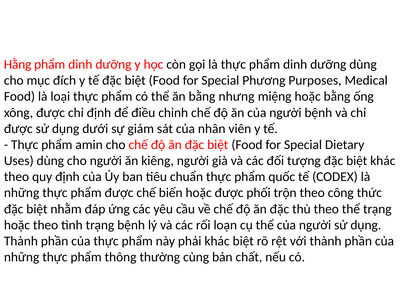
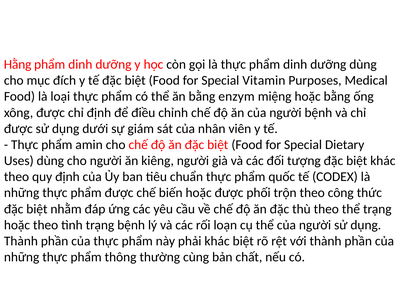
Phương: Phương -> Vitamin (264, 80)
nhưng: nhưng -> enzym (237, 96)
